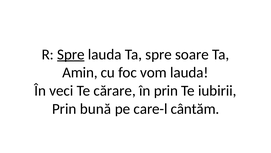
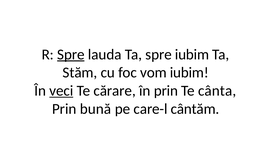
spre soare: soare -> iubim (192, 54)
Amin: Amin -> Stăm (80, 72)
vom lauda: lauda -> iubim (189, 72)
veci underline: none -> present (61, 90)
iubirii: iubirii -> cânta (217, 90)
